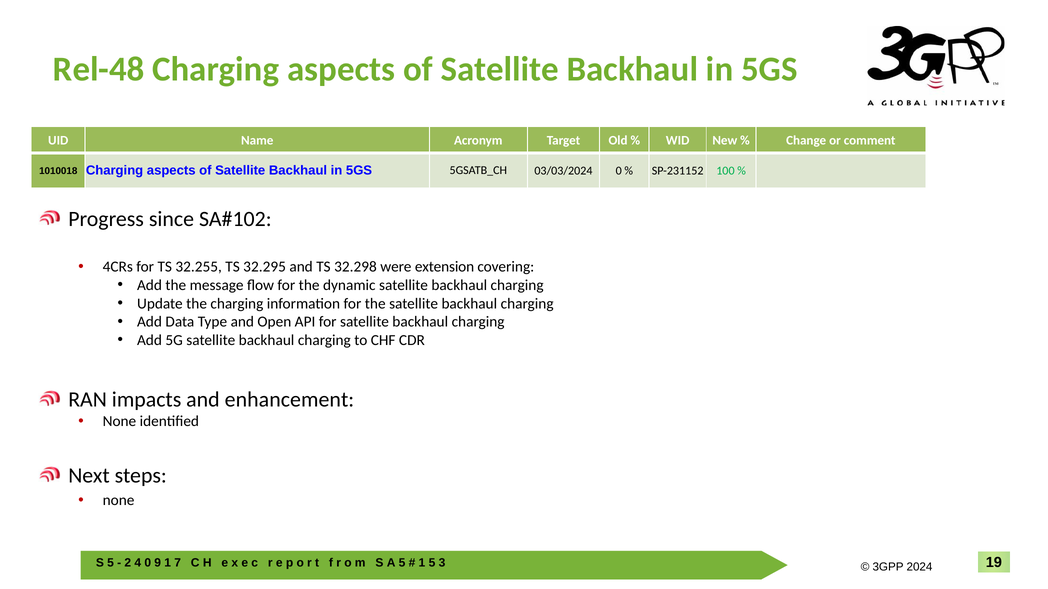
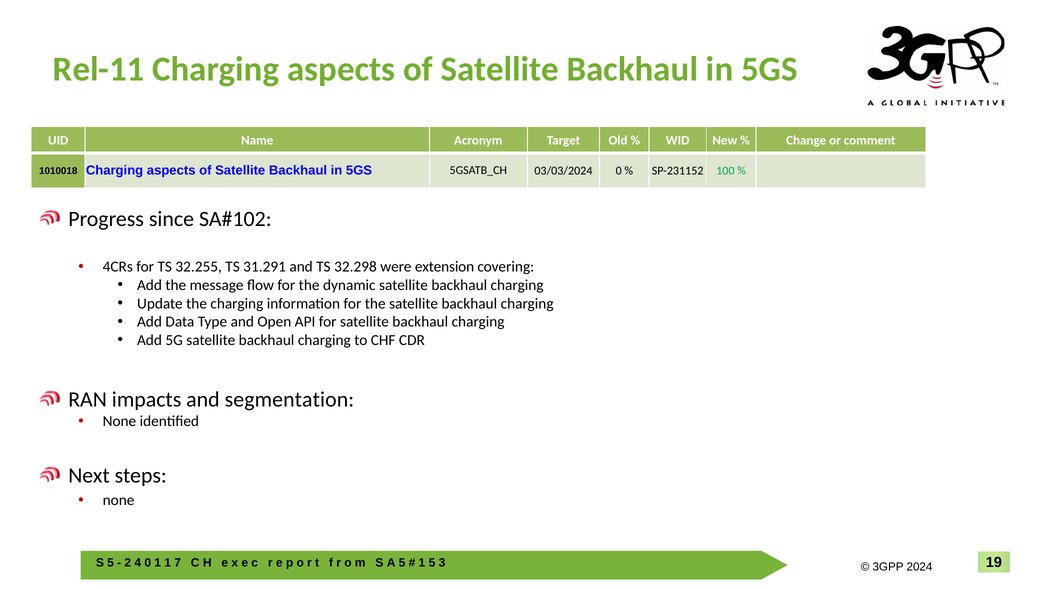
Rel-48: Rel-48 -> Rel-11 (99, 69)
32.295: 32.295 -> 31.291 (265, 267)
enhancement: enhancement -> segmentation (289, 400)
0 9: 9 -> 1 (158, 563)
